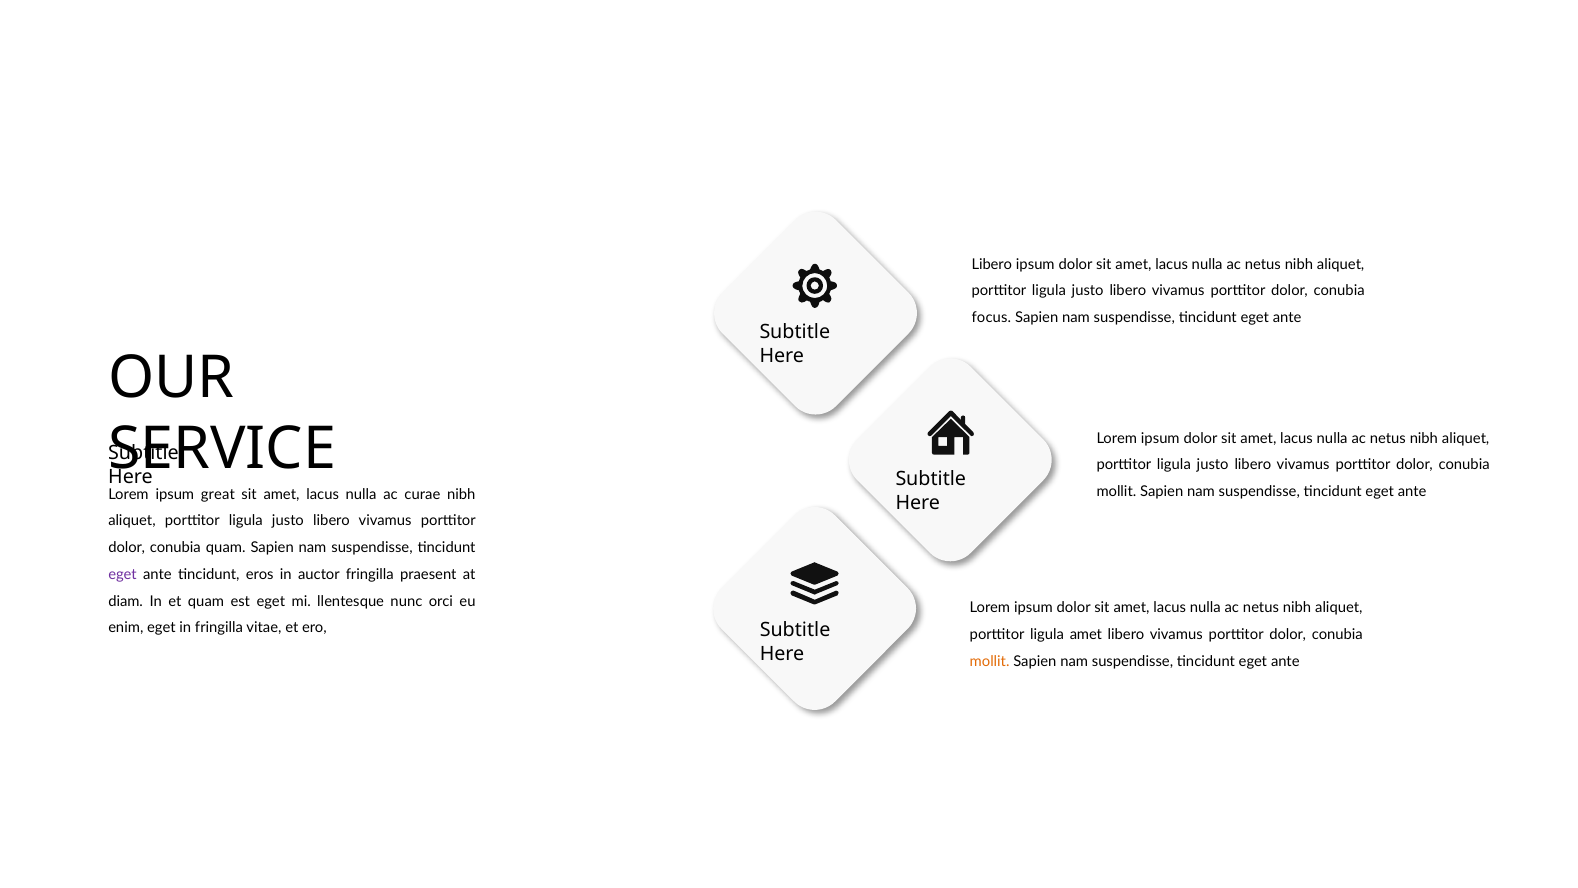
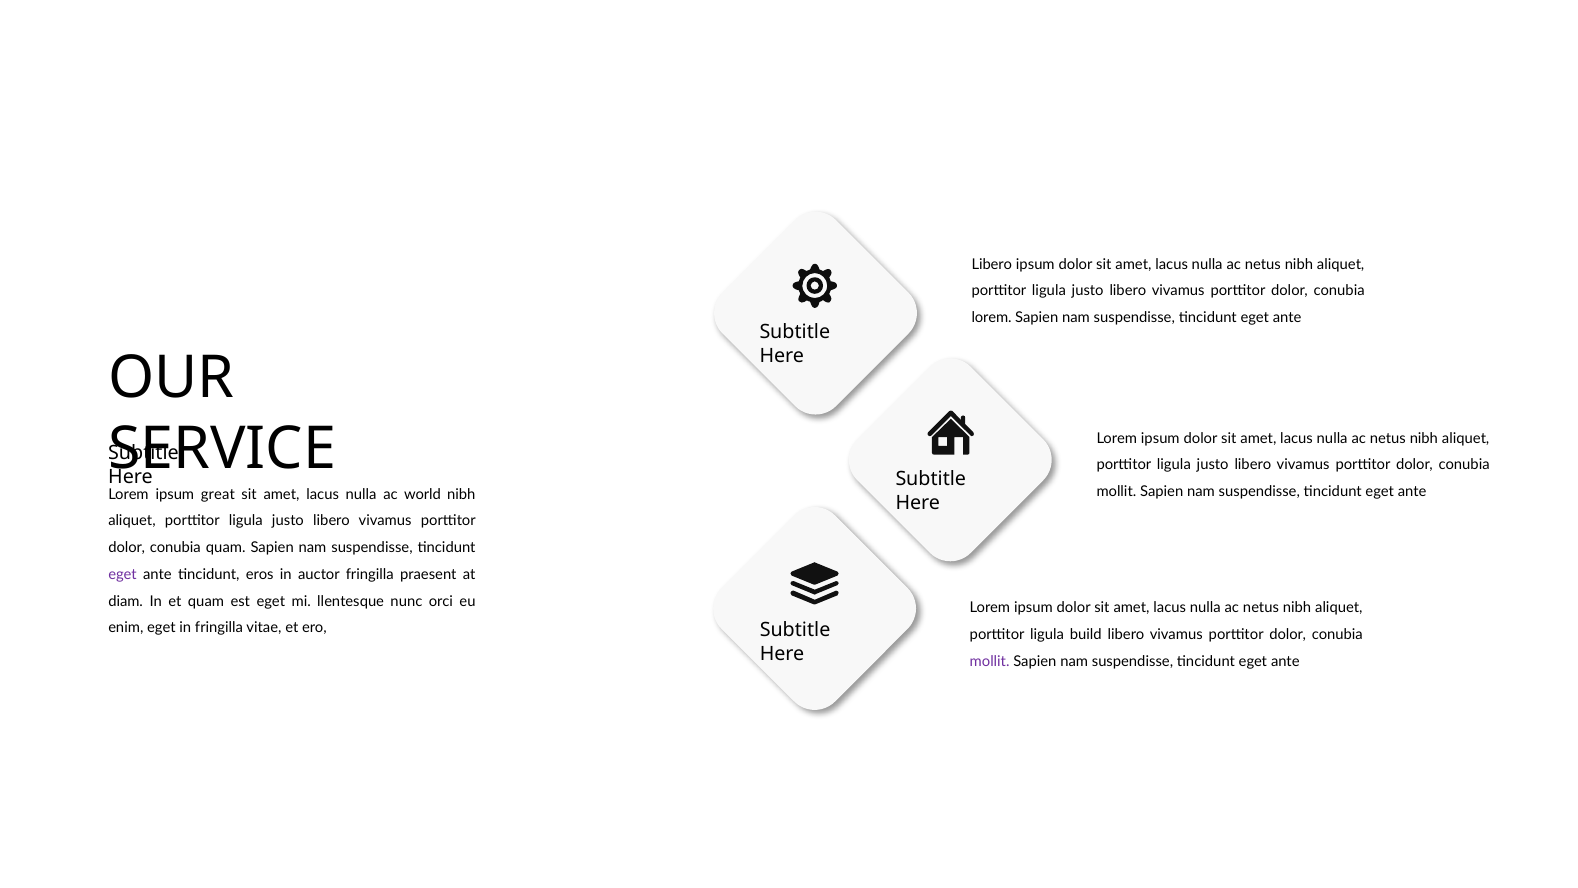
focus: focus -> lorem (992, 317)
curae: curae -> world (422, 494)
ligula amet: amet -> build (1086, 634)
mollit colour: orange -> purple (990, 661)
